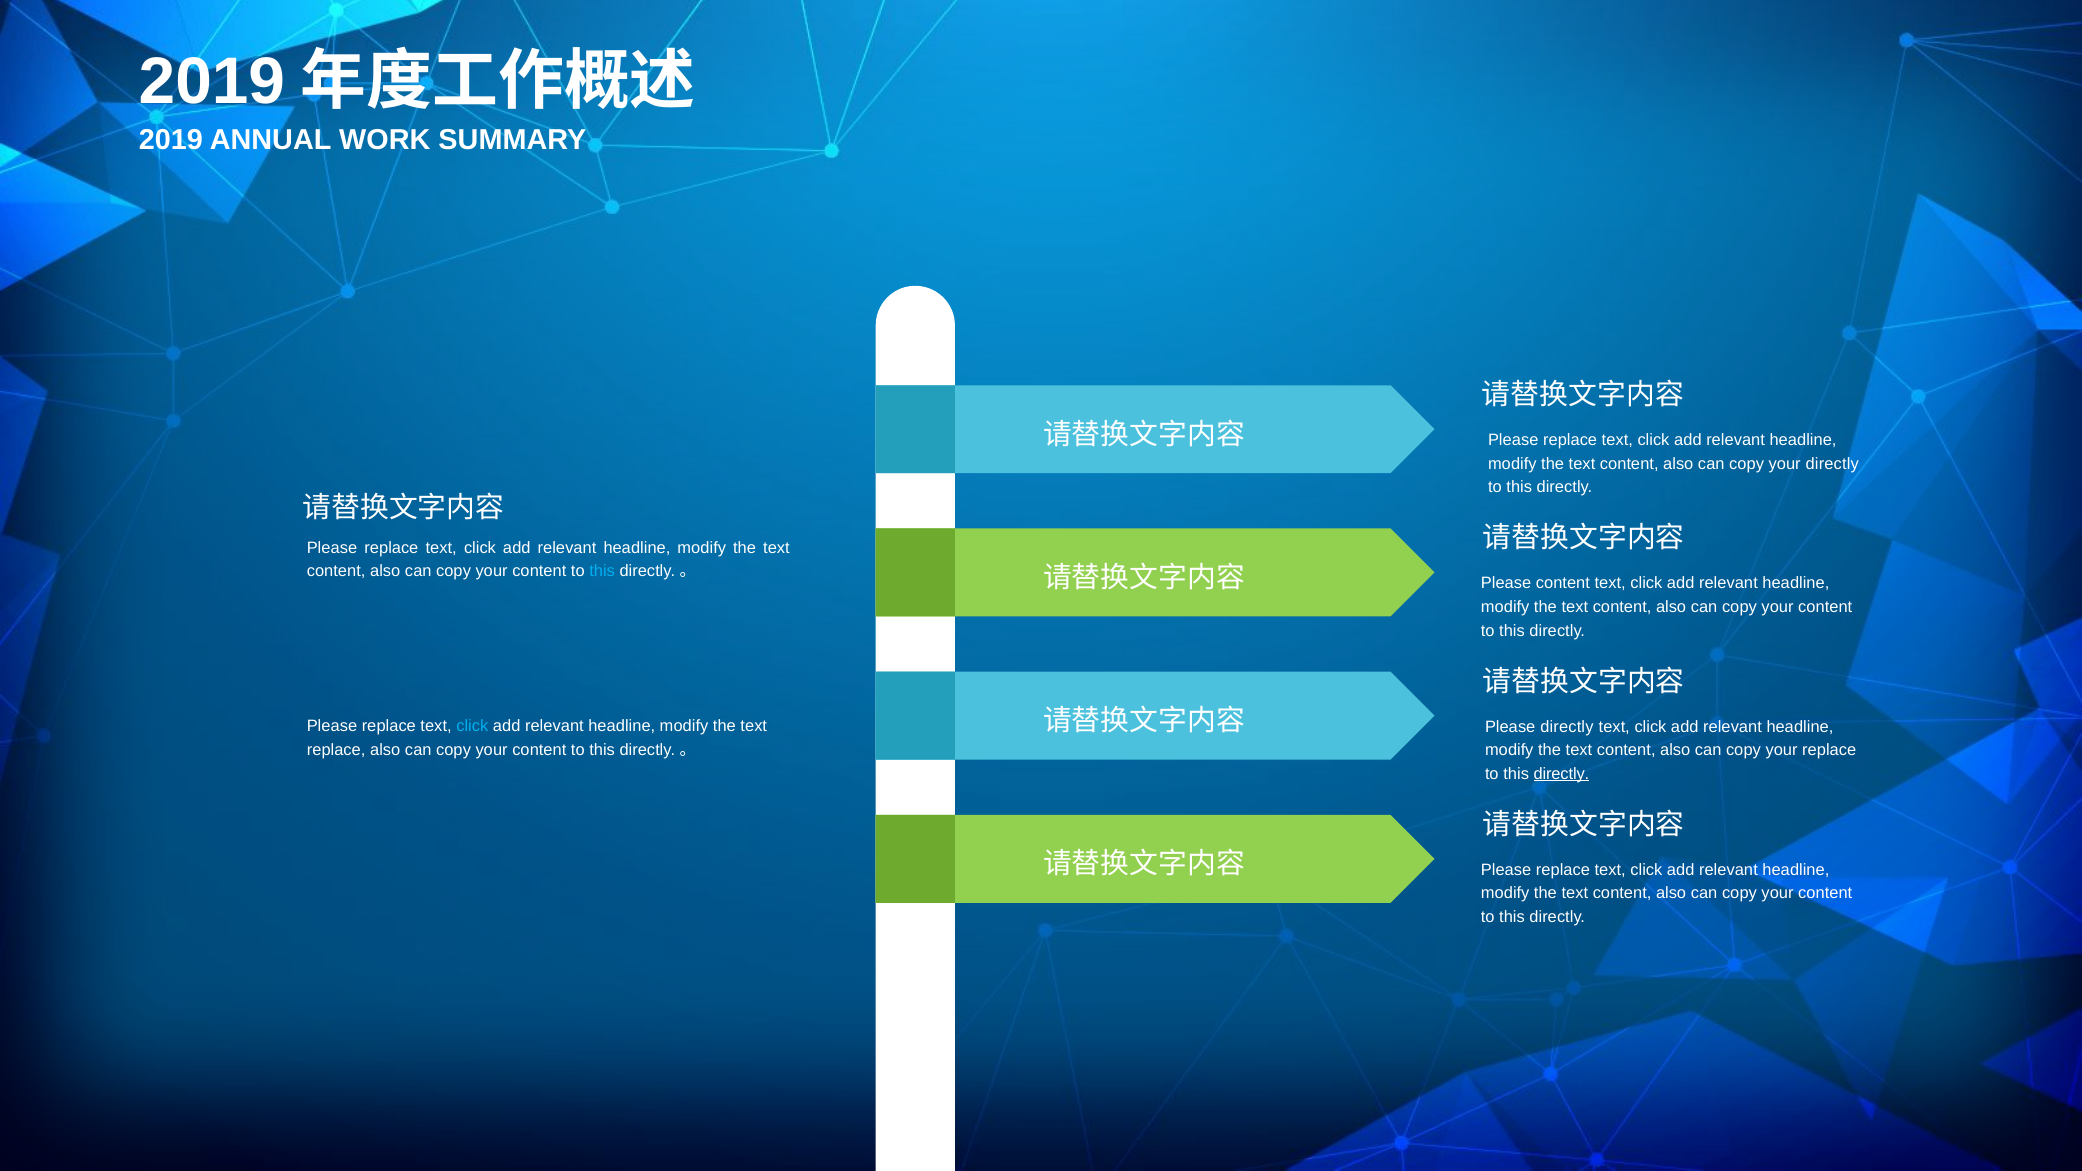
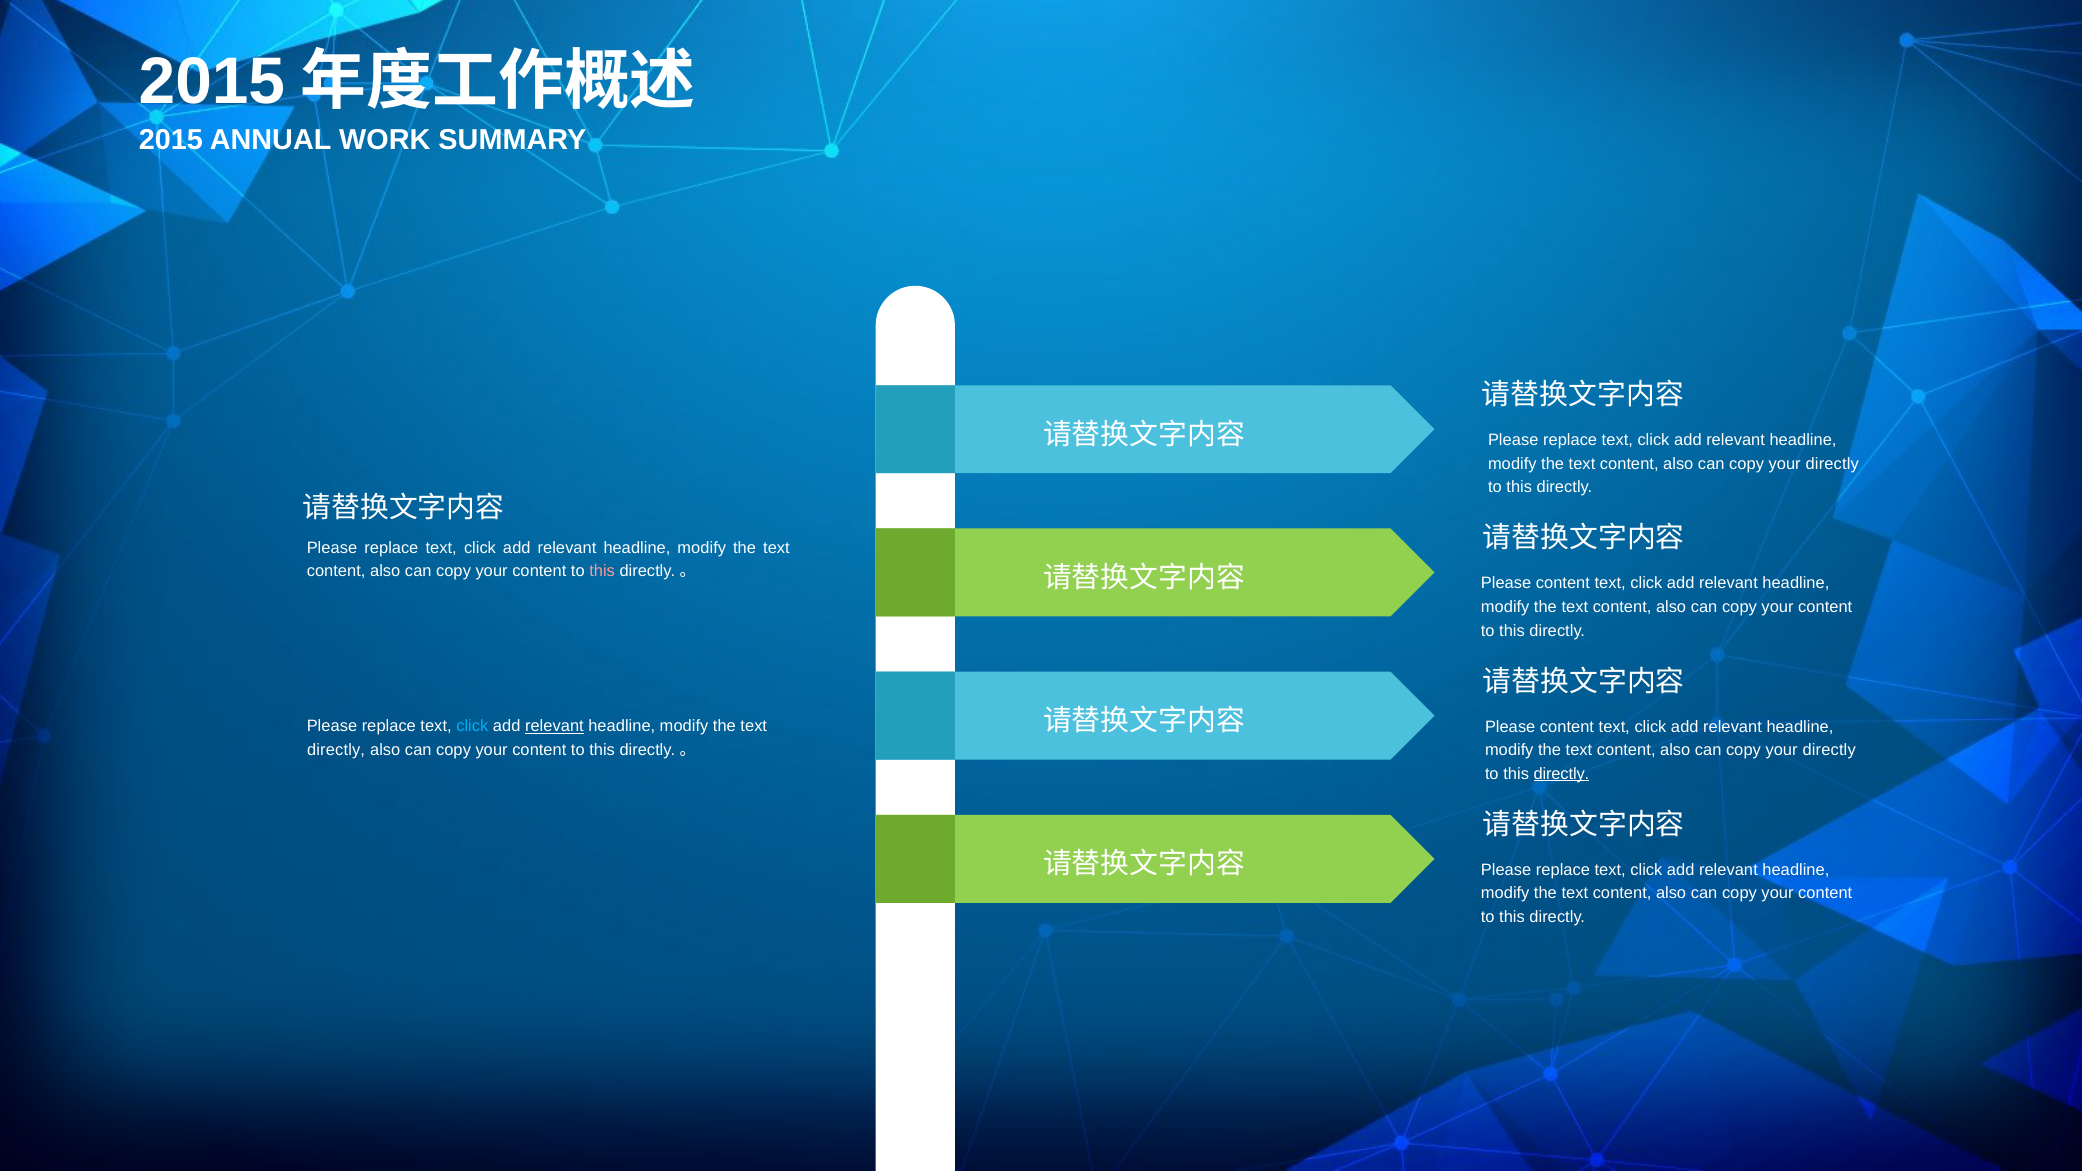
2019: 2019 -> 2015 (212, 82)
2019: 2019 -> 2015 (171, 140)
this colour: light blue -> pink (602, 571)
relevant underline: none -> present (554, 726)
directly: directly -> content (1567, 727)
replace: replace -> directly (336, 750)
replace: replace -> directly (1829, 750)
